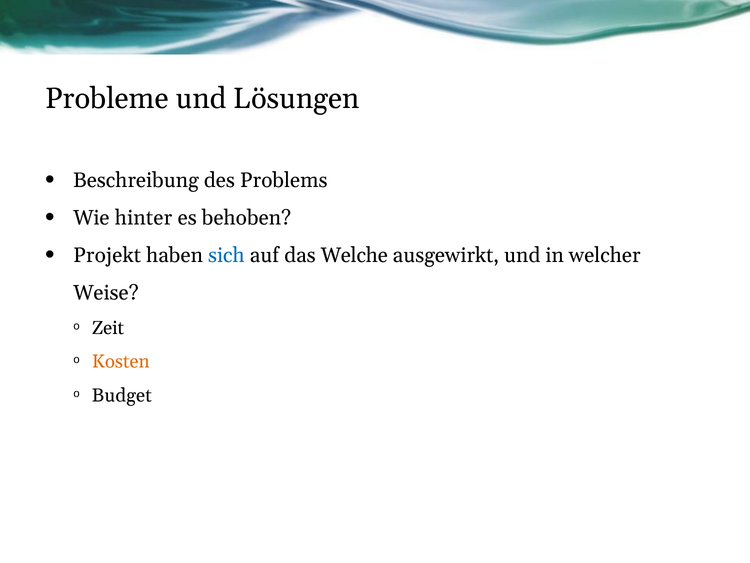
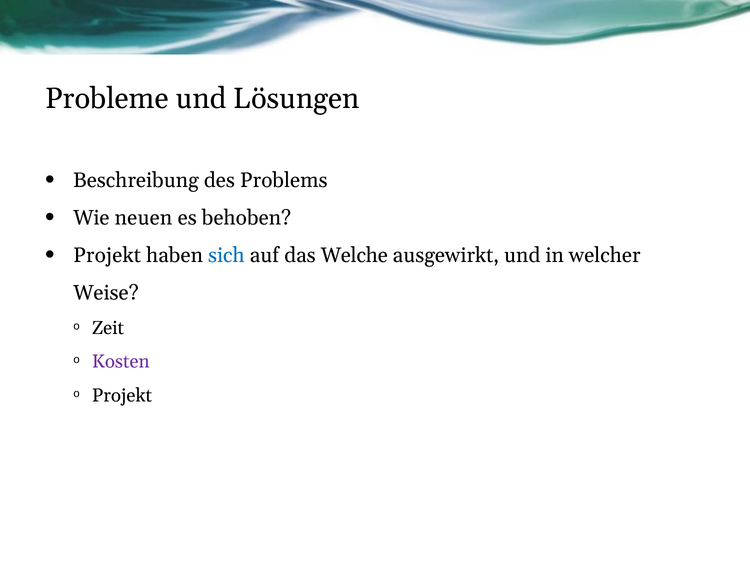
hinter: hinter -> neuen (144, 218)
Kosten colour: orange -> purple (121, 361)
Budget: Budget -> Projekt (122, 395)
